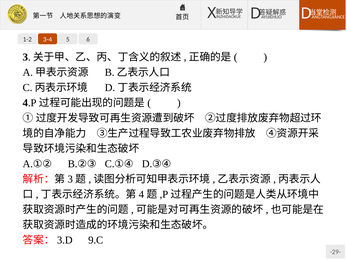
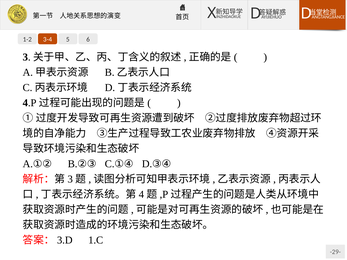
9.C: 9.C -> 1.C (96, 240)
